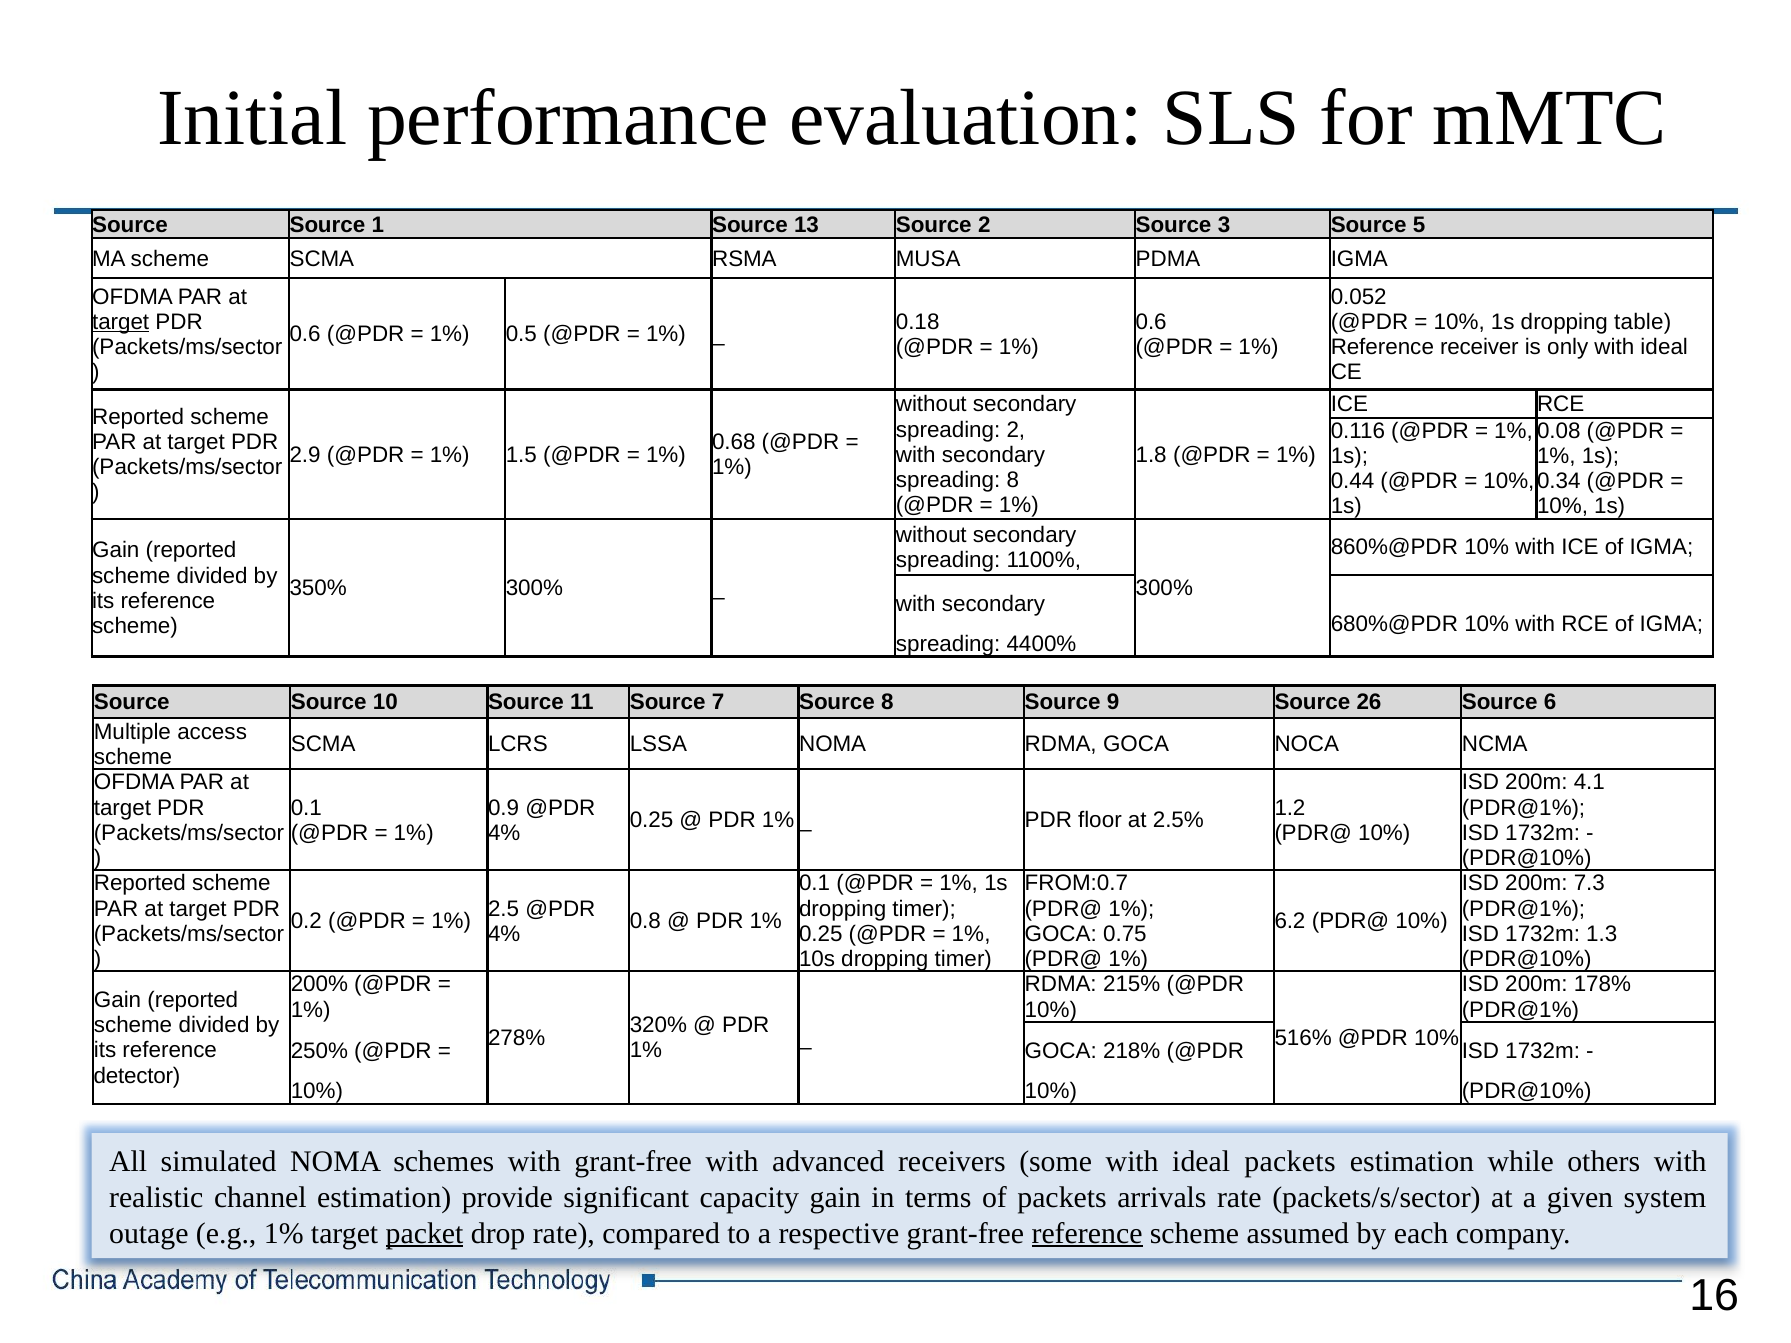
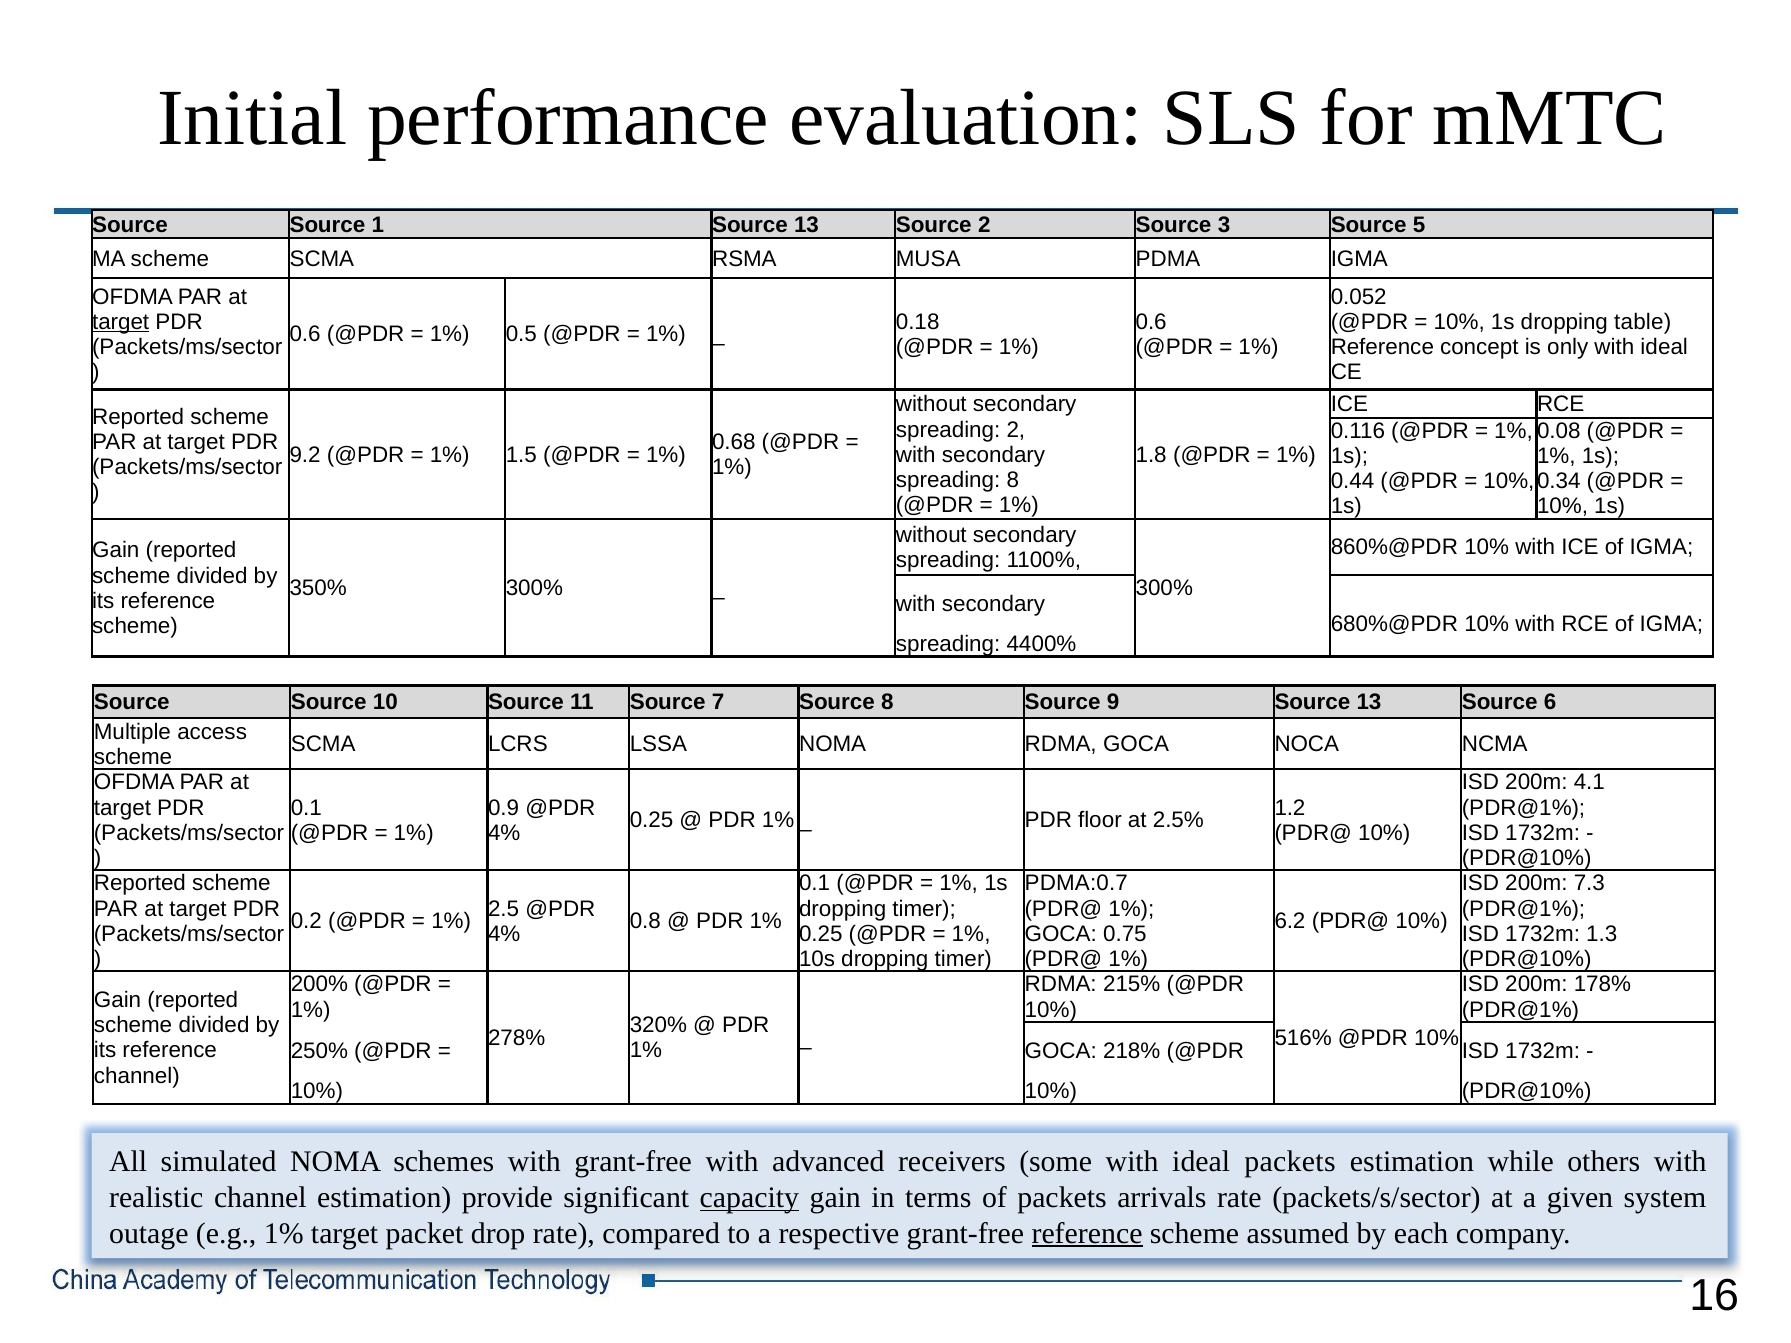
receiver: receiver -> concept (1479, 347)
2.9: 2.9 -> 9.2 (305, 455)
9 Source 26: 26 -> 13 (1369, 703)
FROM:0.7: FROM:0.7 -> PDMA:0.7 (1076, 884)
detector: detector -> channel (137, 1076)
capacity underline: none -> present (749, 1198)
packet underline: present -> none (425, 1234)
